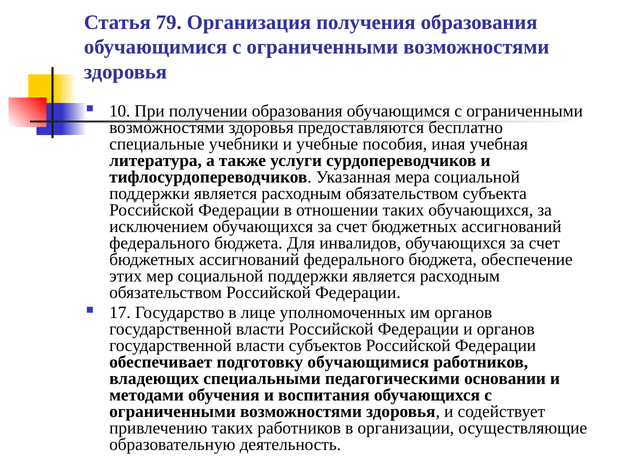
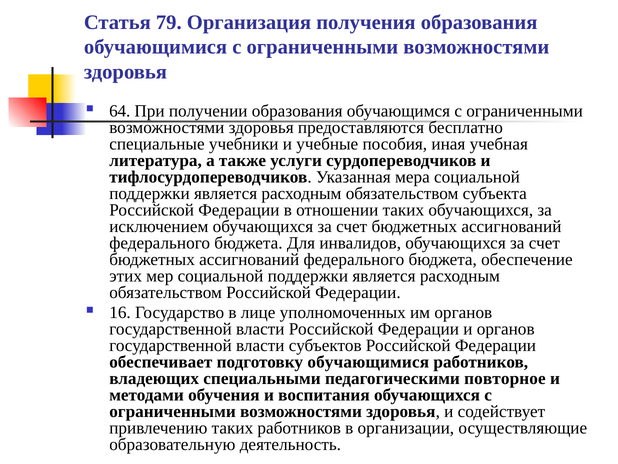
10: 10 -> 64 (120, 111)
17: 17 -> 16 (120, 312)
основании: основании -> повторное (505, 378)
